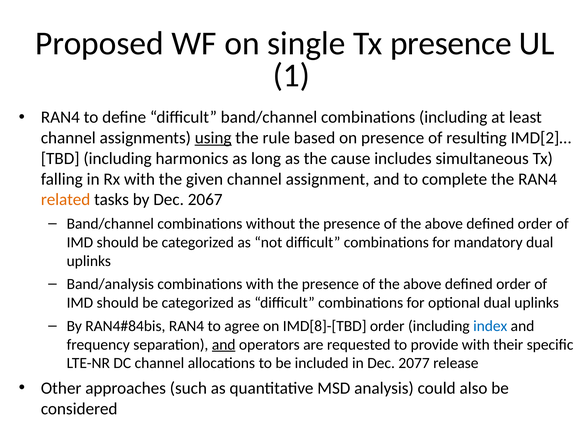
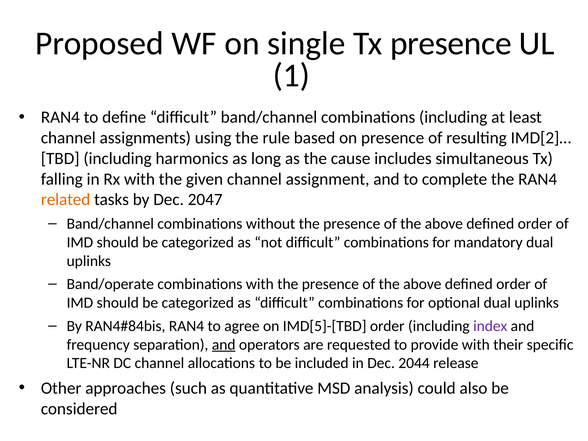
using underline: present -> none (213, 138)
2067: 2067 -> 2047 (205, 200)
Band/analysis: Band/analysis -> Band/operate (110, 284)
IMD[8]-[TBD: IMD[8]-[TBD -> IMD[5]-[TBD (325, 326)
index colour: blue -> purple (490, 326)
2077: 2077 -> 2044 (414, 363)
